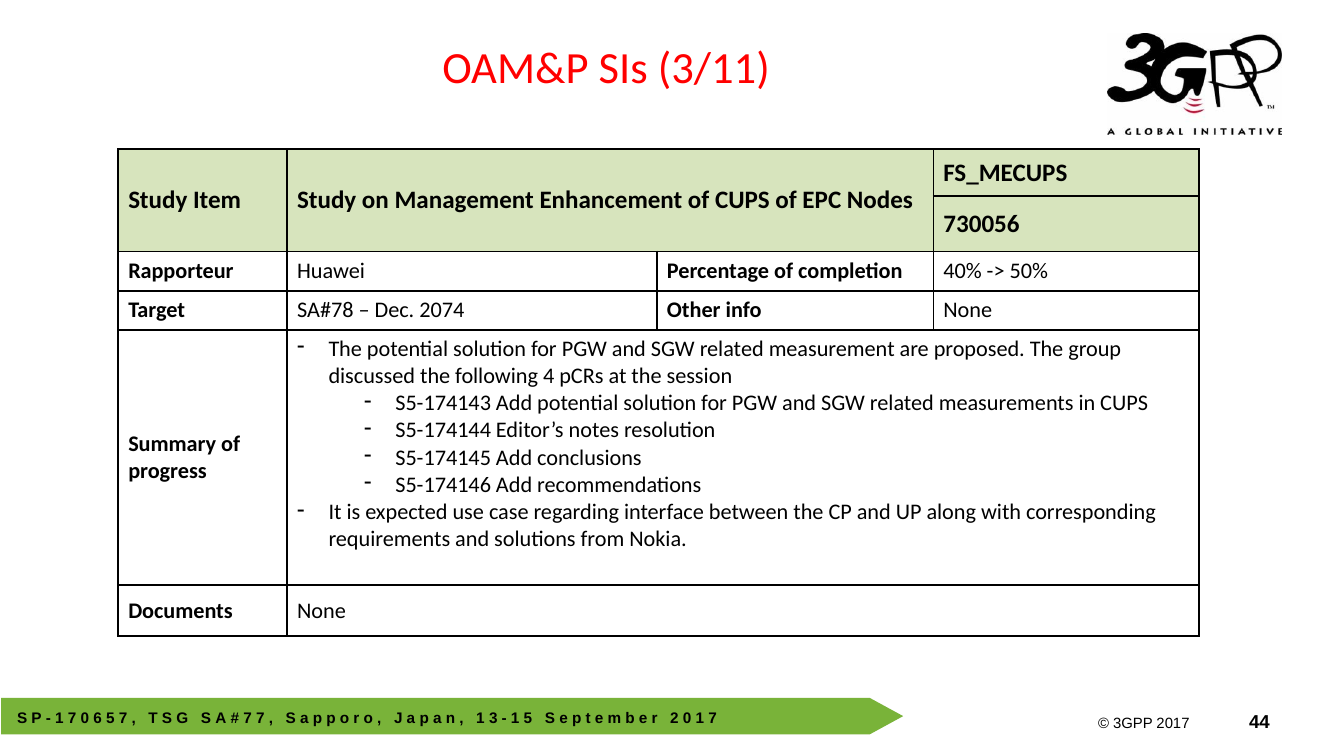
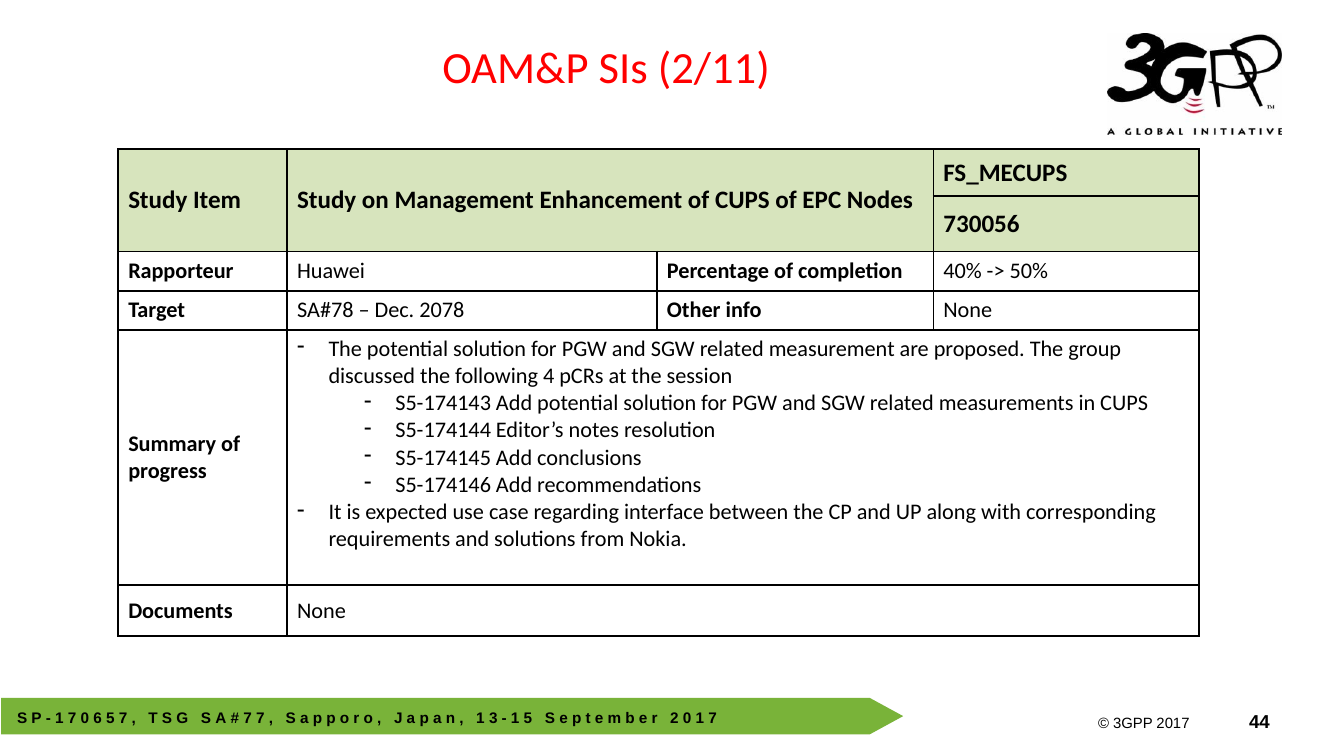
3/11: 3/11 -> 2/11 (714, 69)
2074: 2074 -> 2078 (442, 311)
